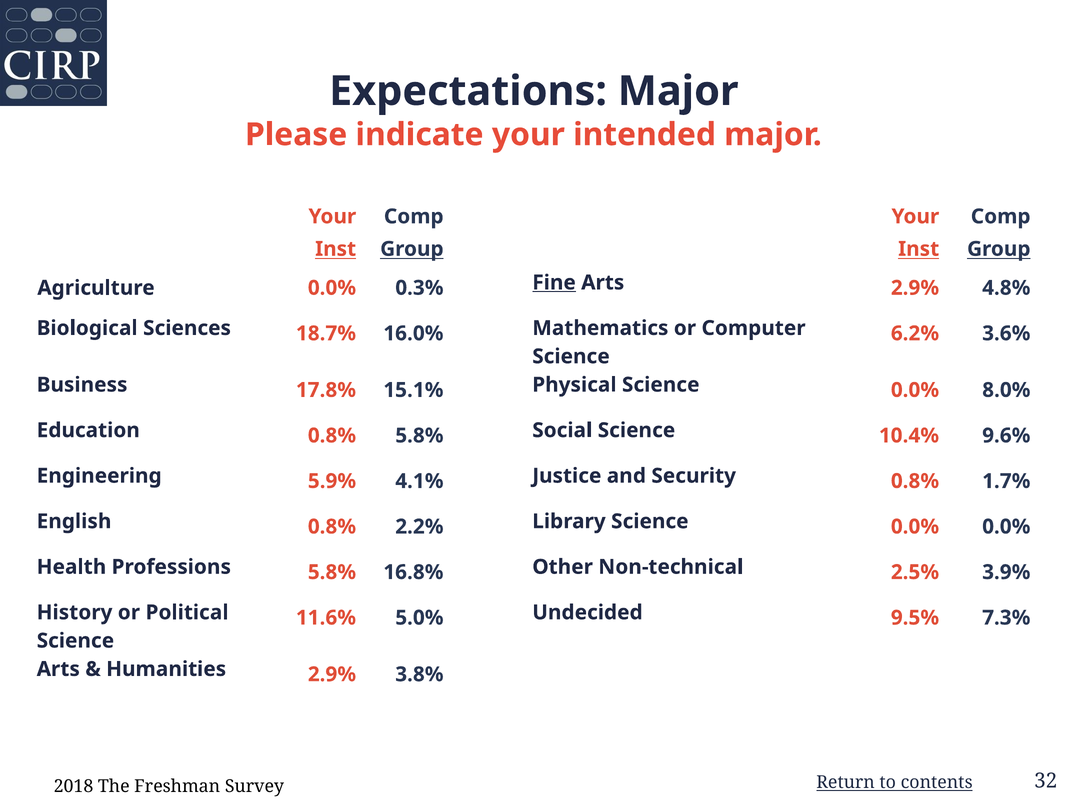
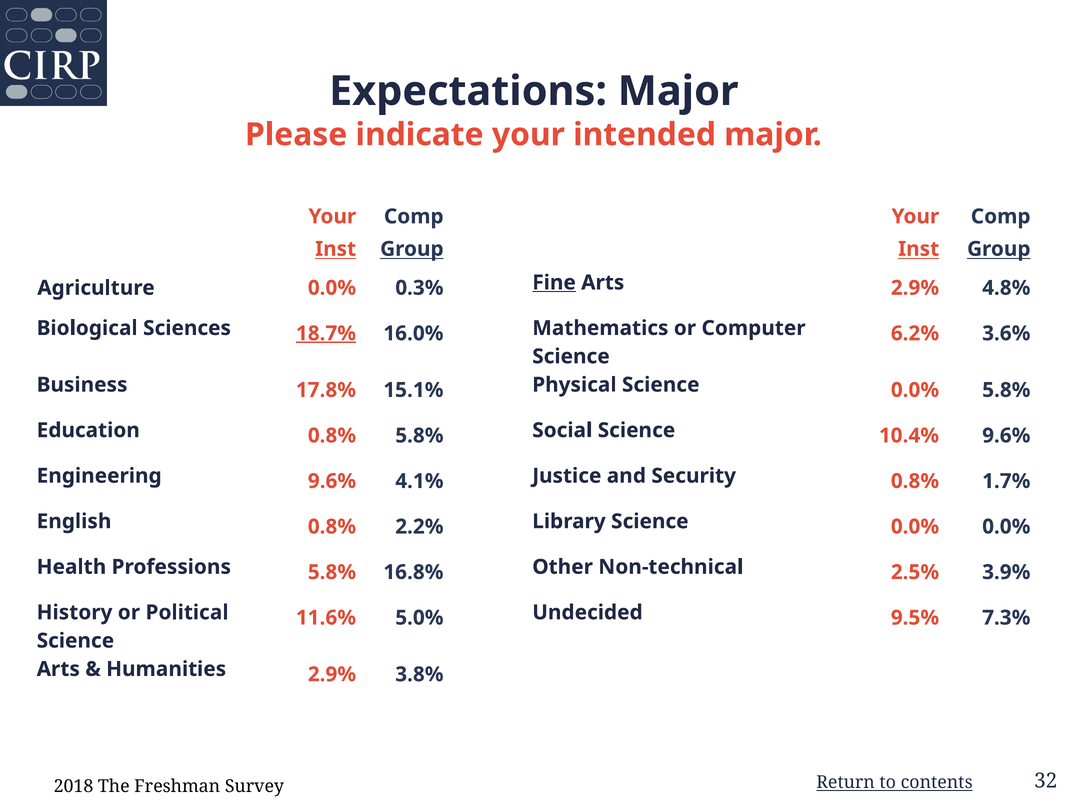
18.7% underline: none -> present (326, 333)
0.0% 8.0%: 8.0% -> 5.8% (1006, 390)
Engineering 5.9%: 5.9% -> 9.6% (332, 481)
